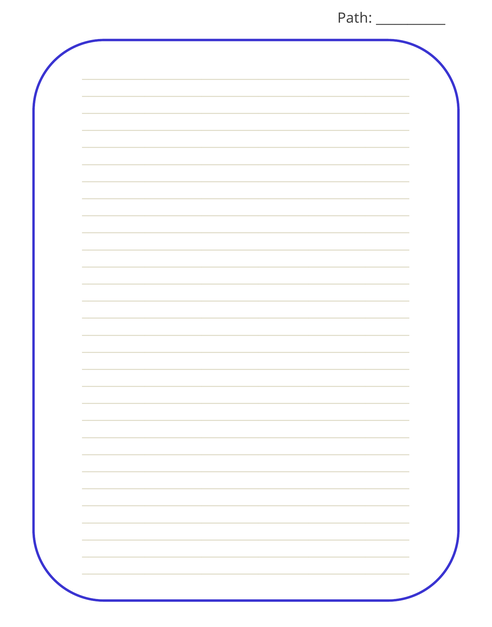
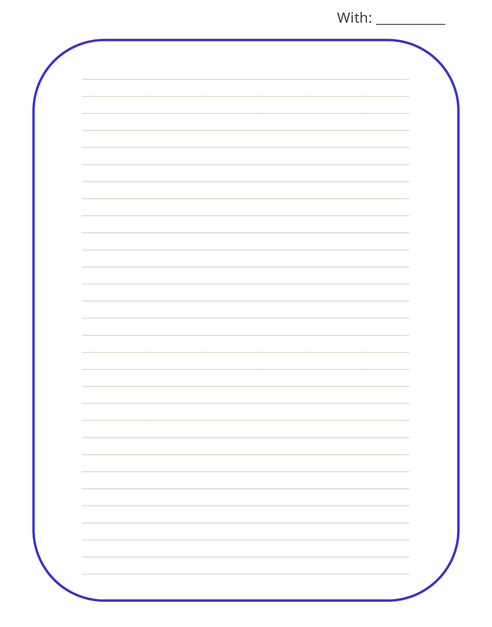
Path: Path -> With (355, 18)
